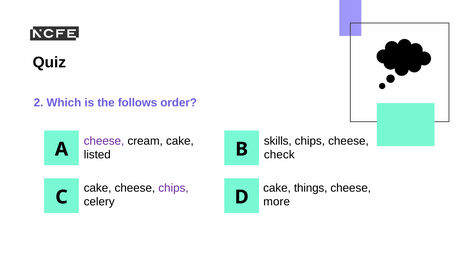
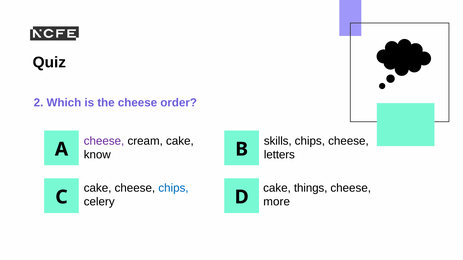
the follows: follows -> cheese (138, 103)
listed: listed -> know (97, 155)
check: check -> letters (279, 155)
chips colour: purple -> blue (173, 188)
